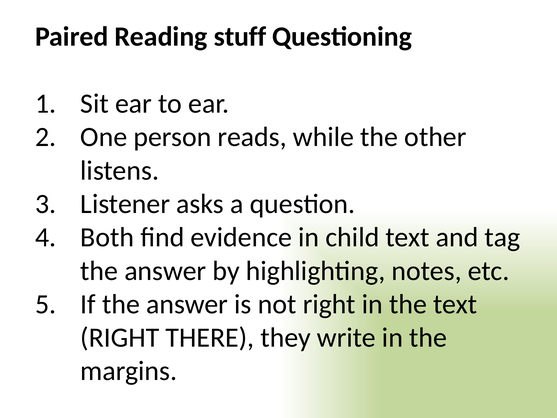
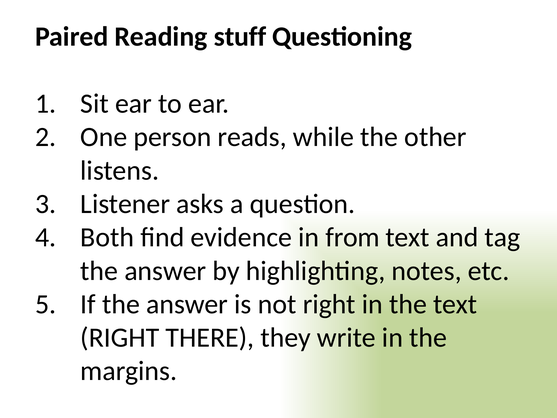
child: child -> from (353, 237)
